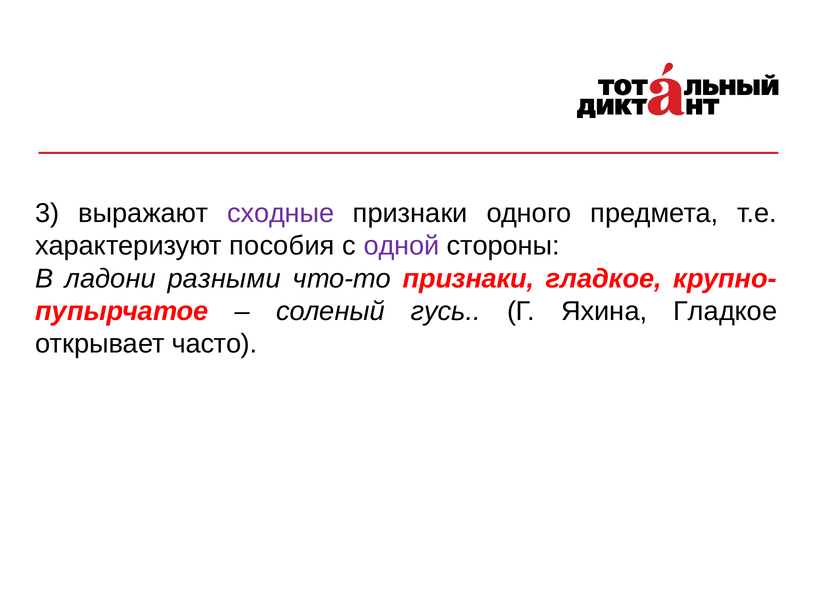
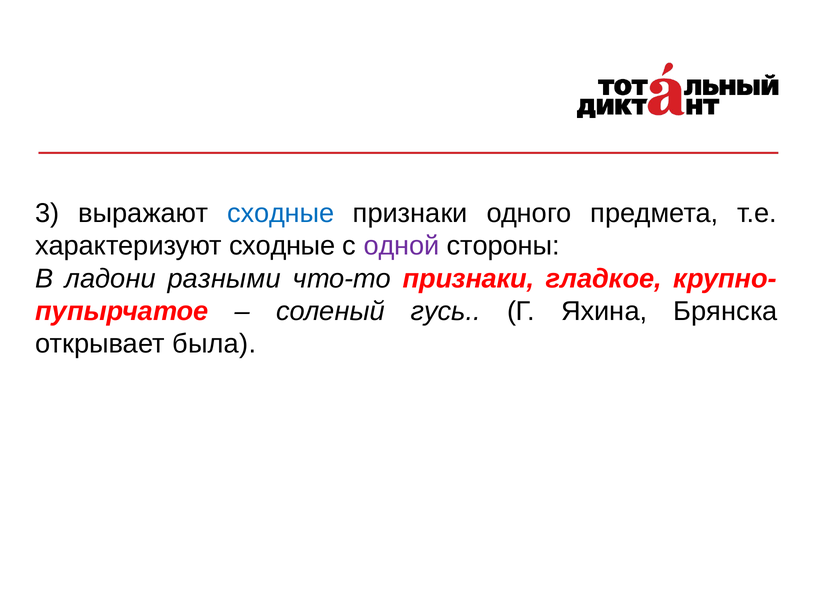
сходные colour: purple -> blue (281, 213)
характеризуют пособия: пособия -> сходные (282, 246)
Яхина Гладкое: Гладкое -> Брянска (725, 311)
часто: часто -> была (214, 344)
